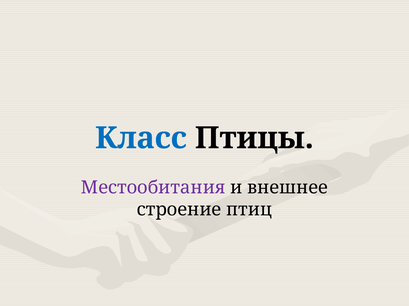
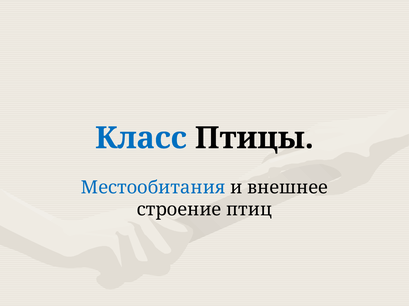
Местообитания colour: purple -> blue (153, 188)
